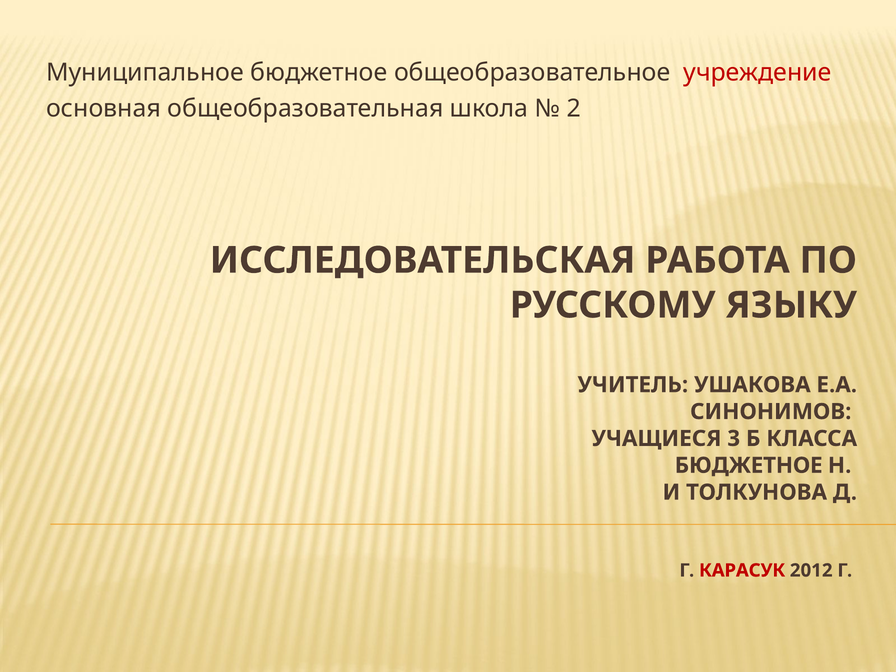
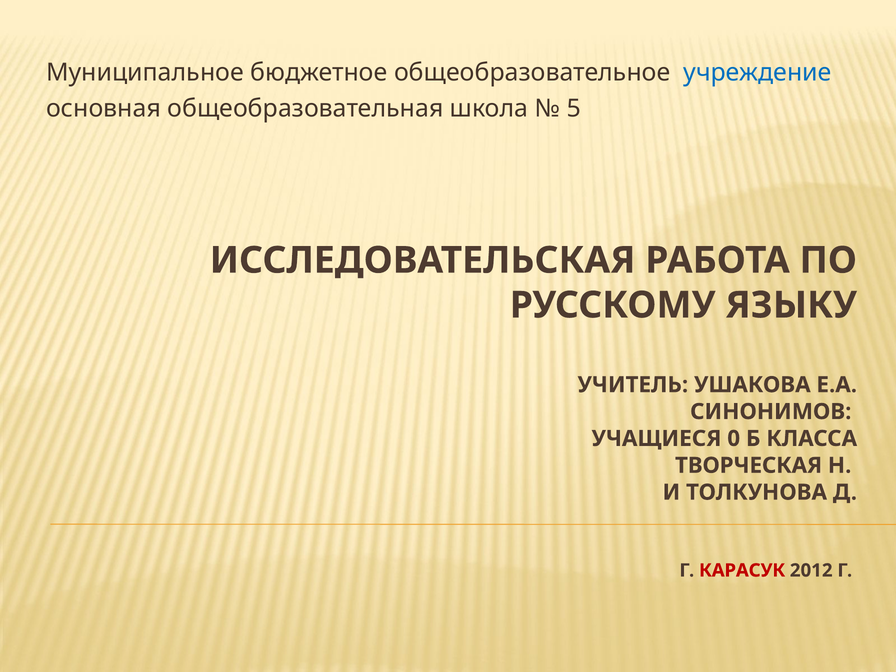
учреждение colour: red -> blue (757, 73)
2: 2 -> 5 (574, 108)
3: 3 -> 0 (734, 439)
БЮДЖЕТНОЕ: БЮДЖЕТНОЕ -> ТВОРЧЕСКАЯ (749, 465)
